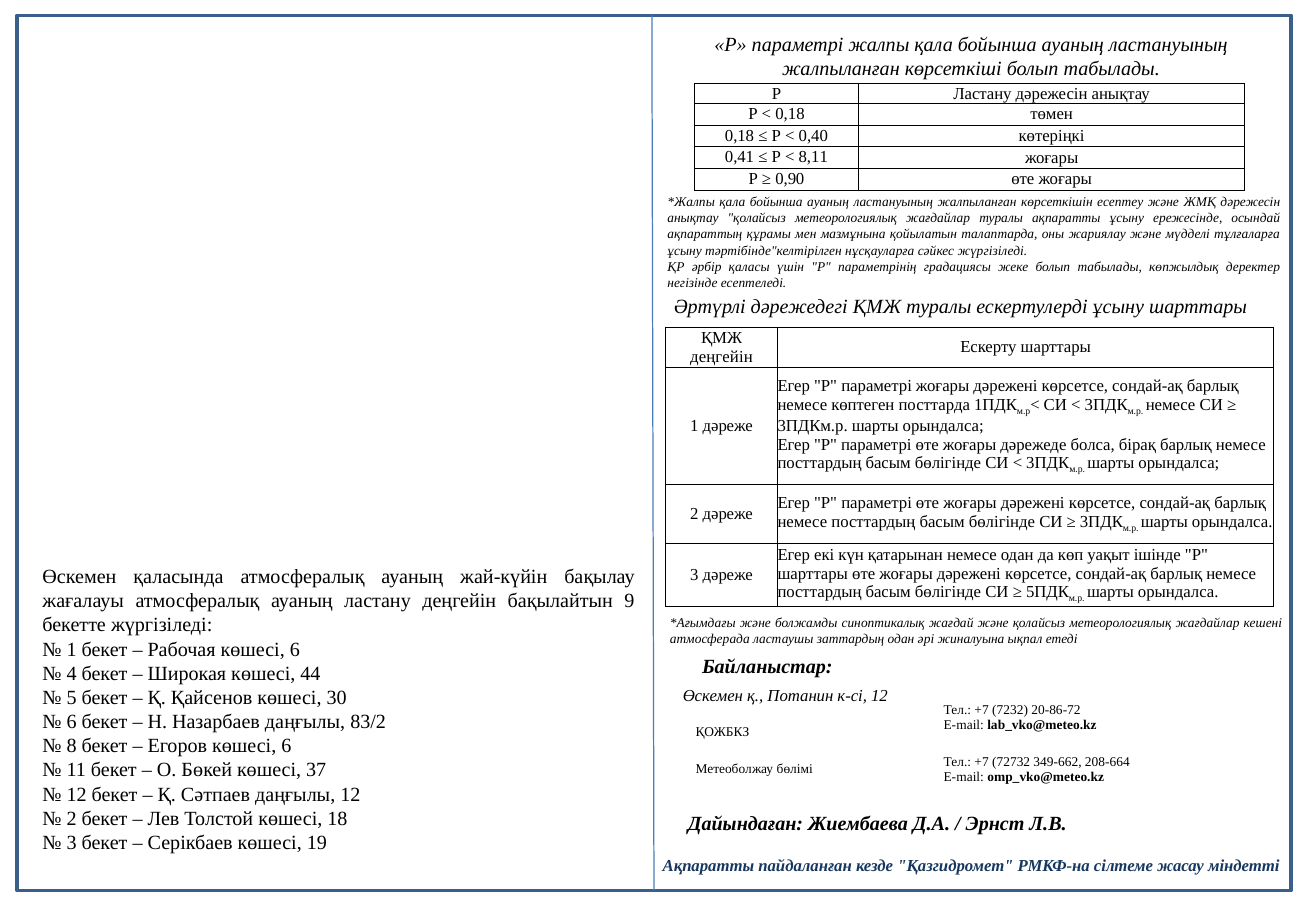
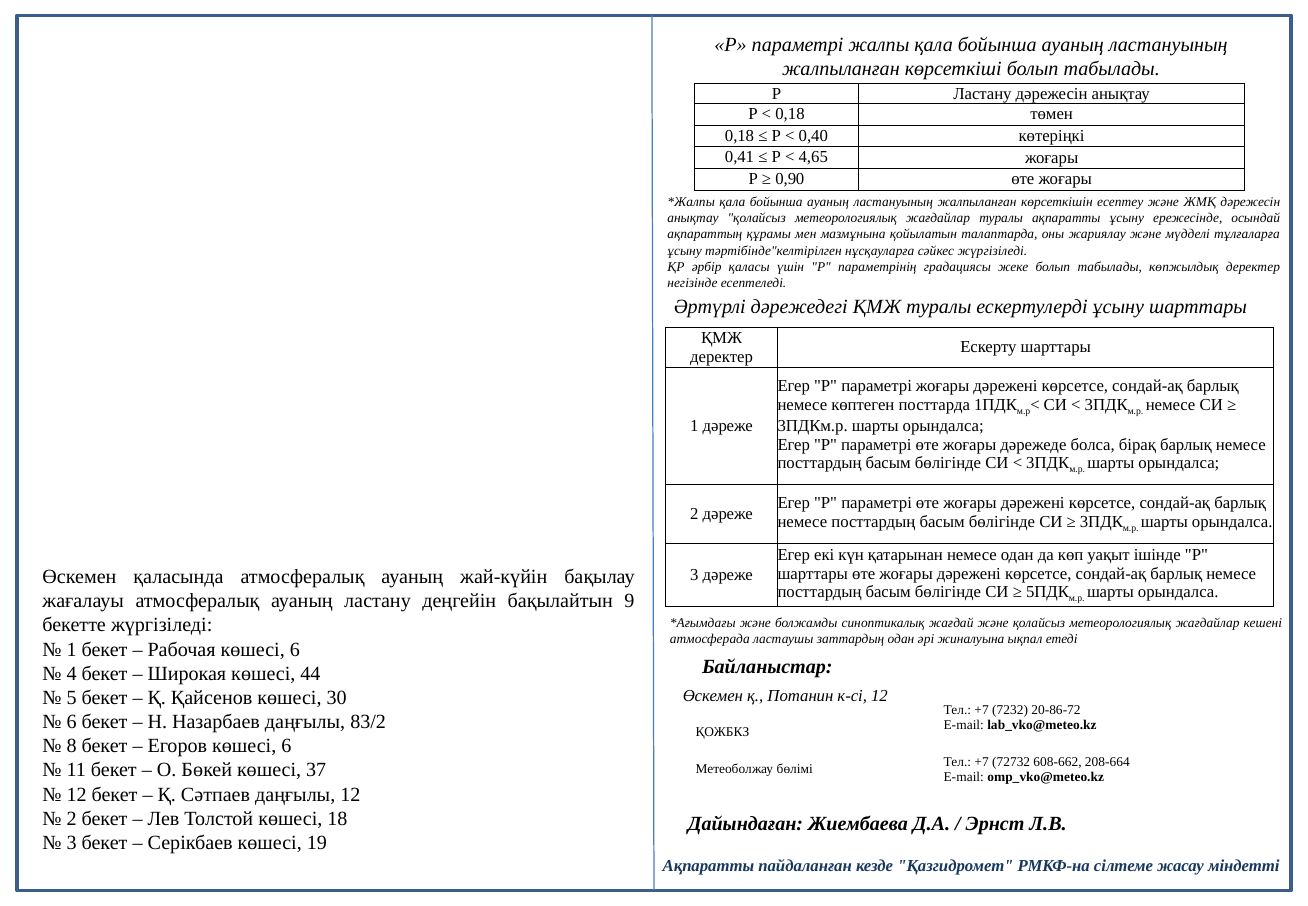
8,11: 8,11 -> 4,65 (813, 157)
деңгейін: деңгейін -> деректер (722, 356)
349-662: 349-662 -> 608-662 (1058, 762)
